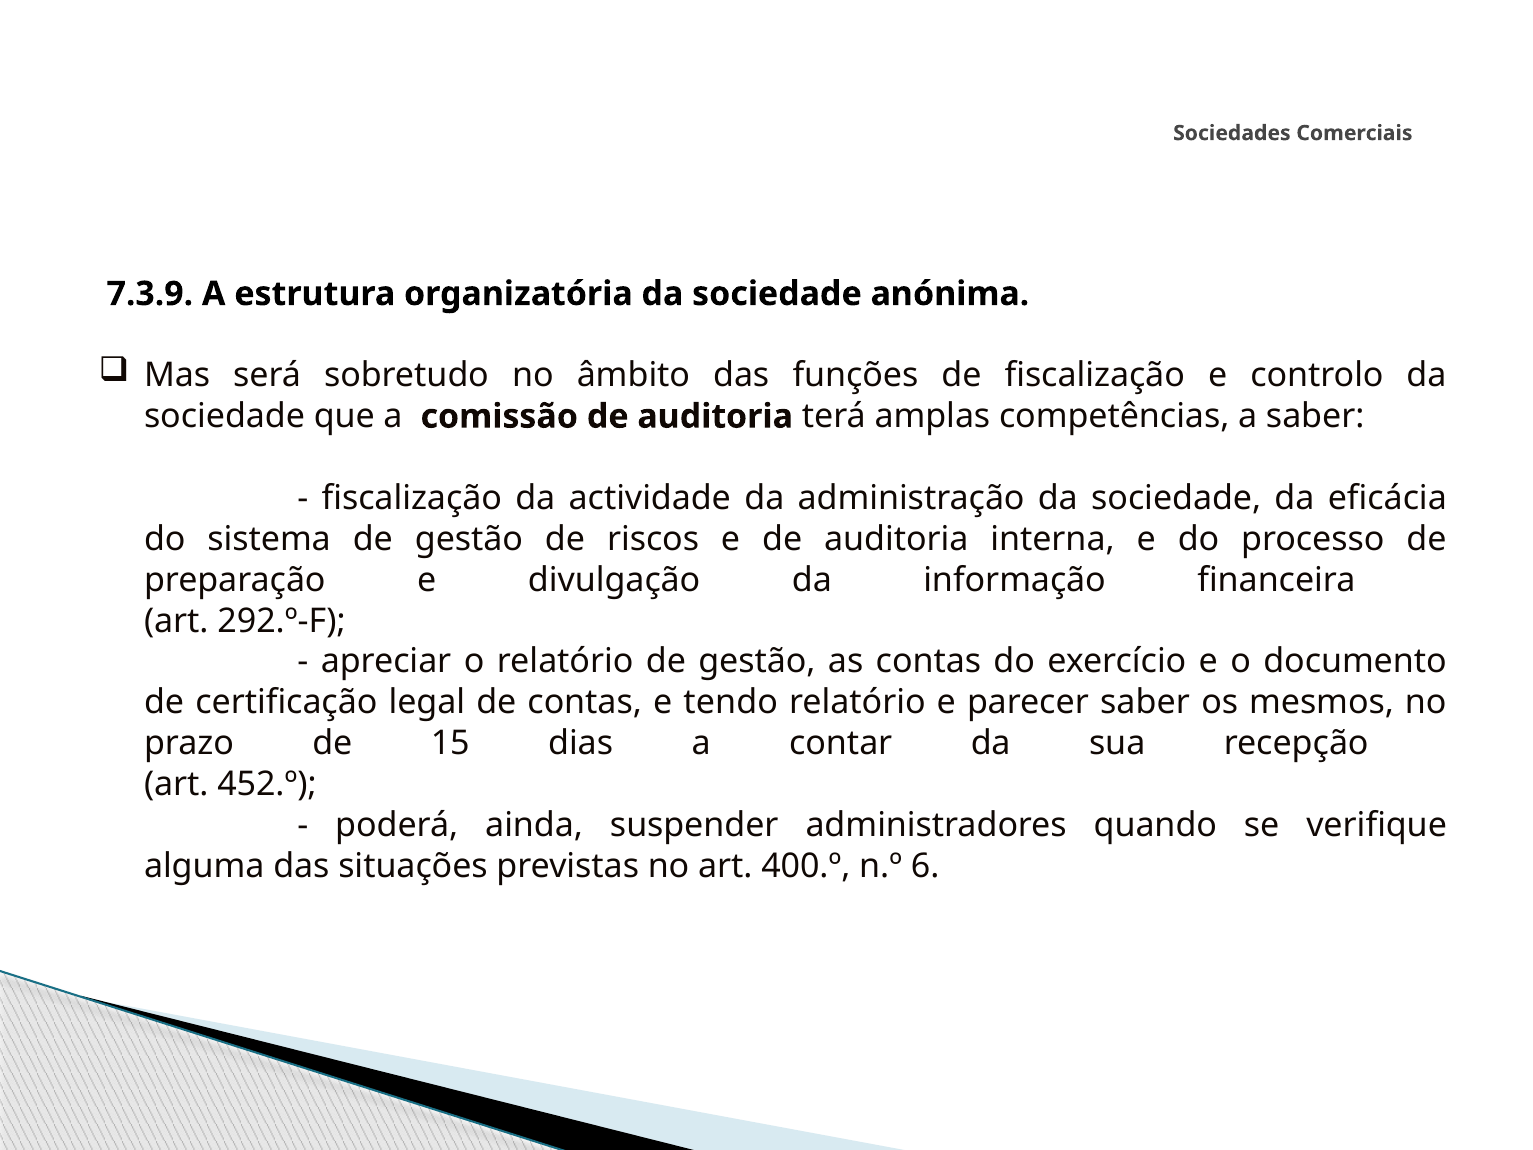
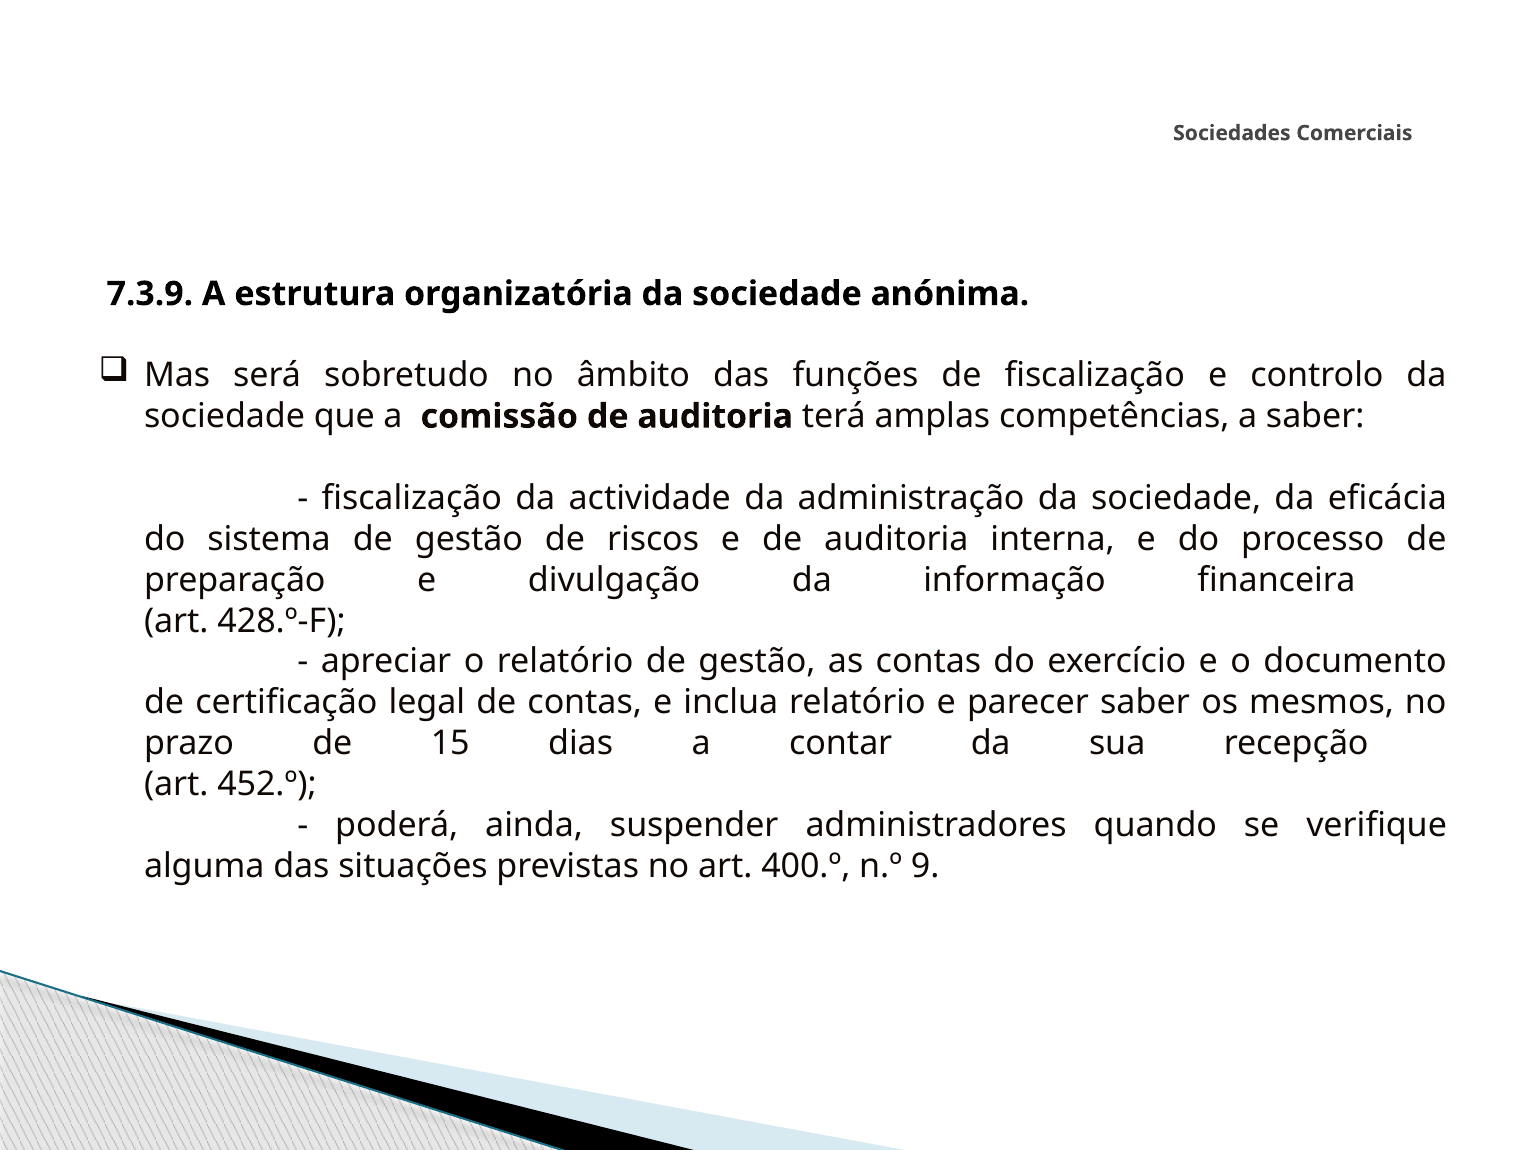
292.º-F: 292.º-F -> 428.º-F (281, 621)
tendo: tendo -> inclua (731, 702)
6: 6 -> 9 (925, 866)
